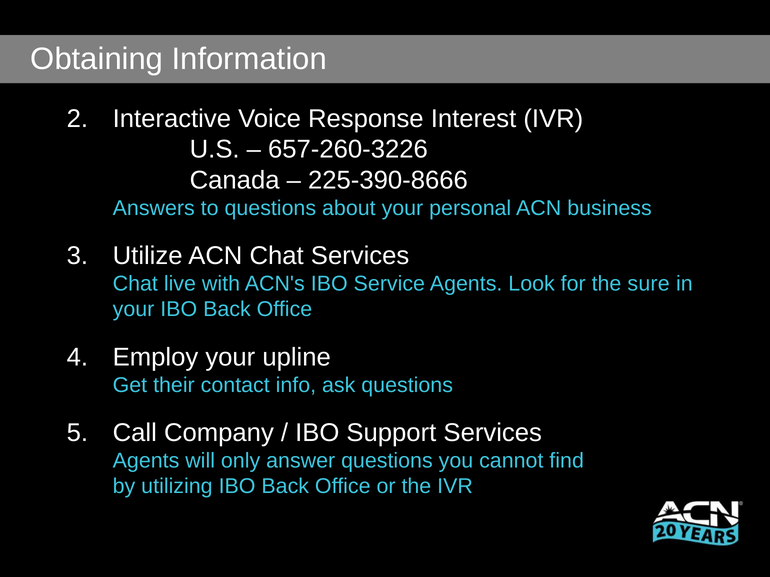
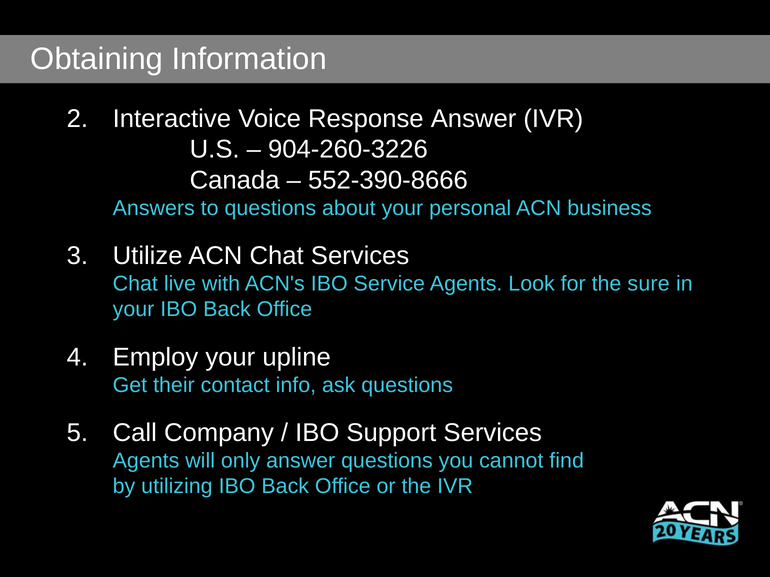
Response Interest: Interest -> Answer (474, 119)
657-260-3226: 657-260-3226 -> 904-260-3226 (348, 149)
225-390-8666: 225-390-8666 -> 552-390-8666 (388, 180)
